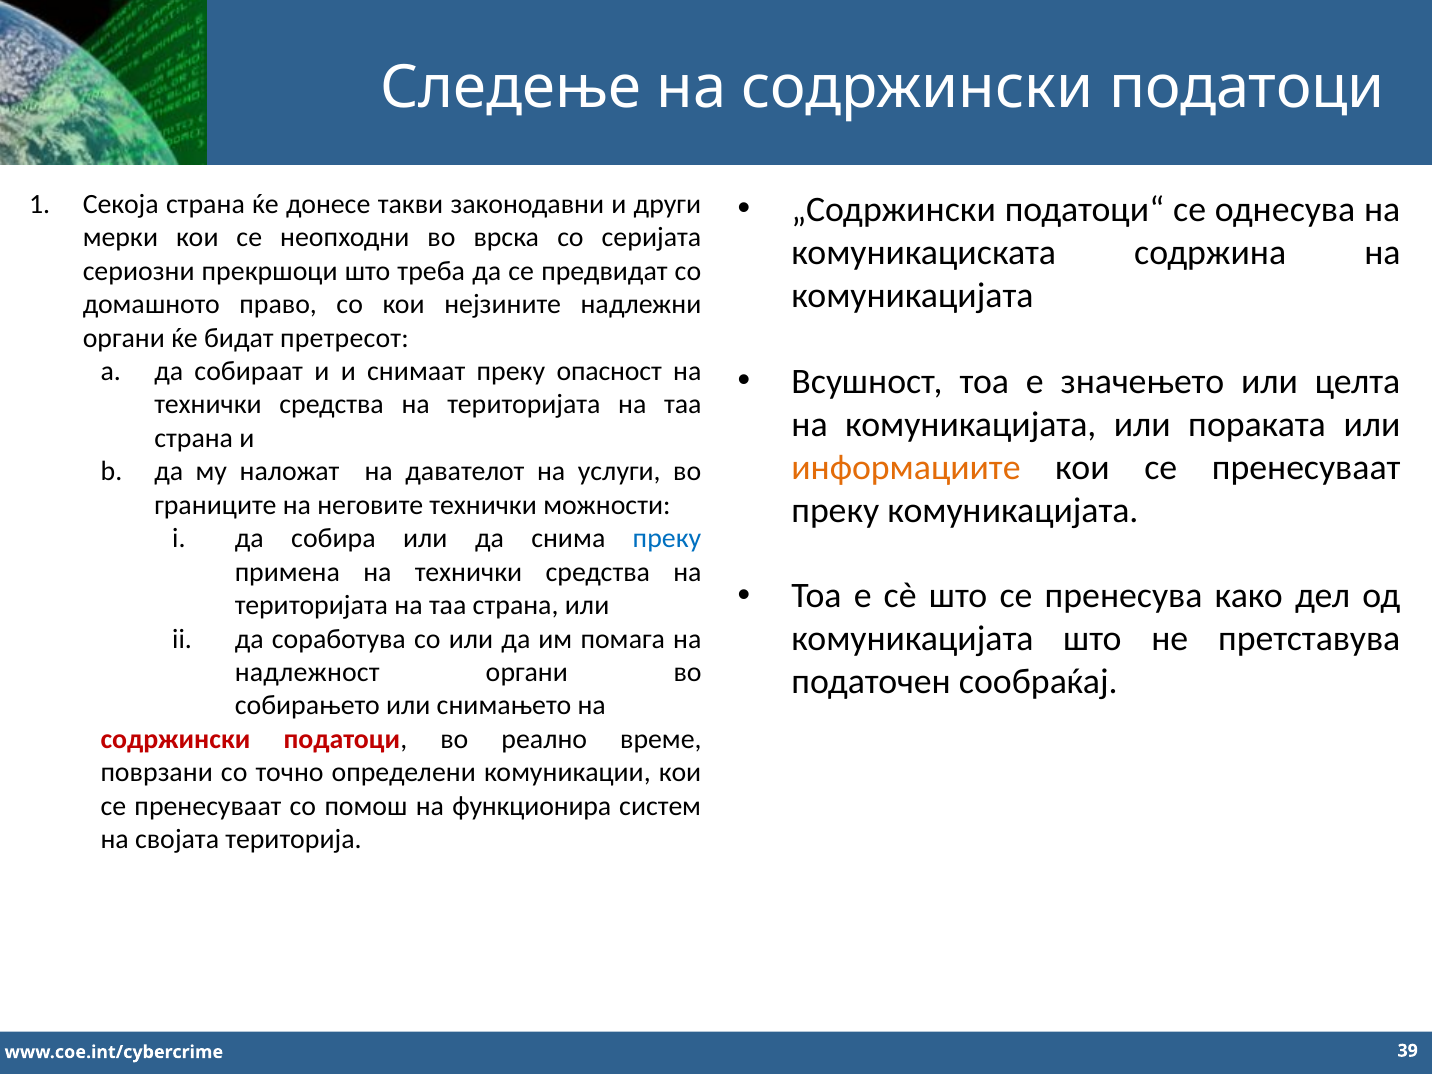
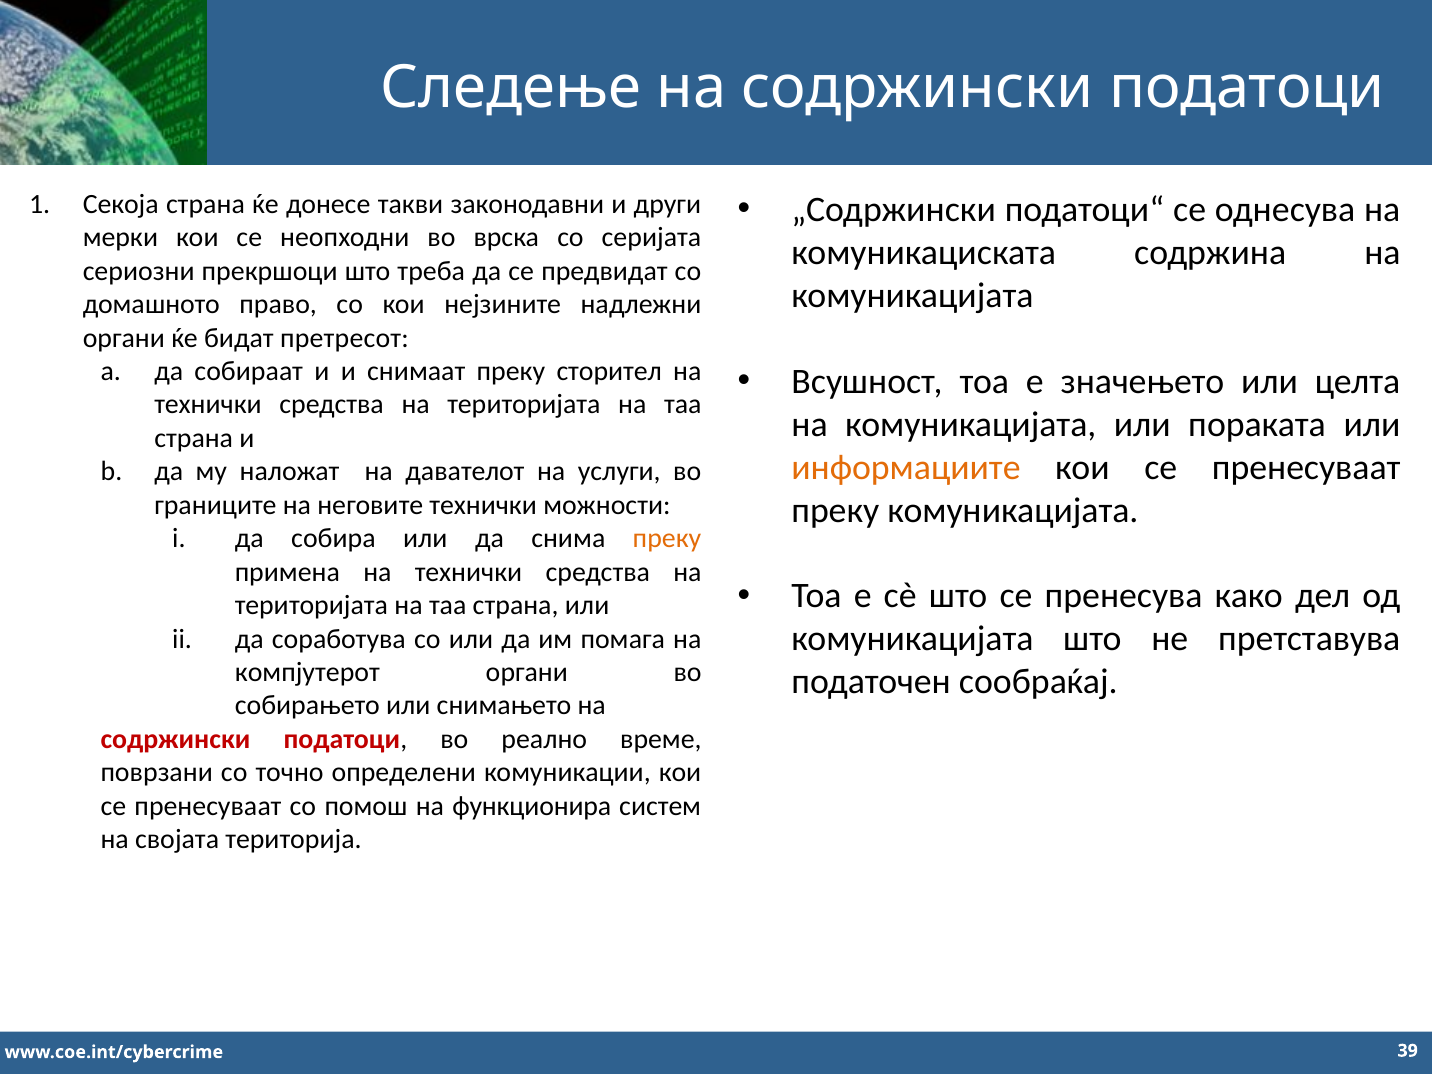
опасност: опасност -> сторител (609, 371)
преку colour: blue -> orange (667, 539)
надлежност: надлежност -> компјутерот (307, 672)
